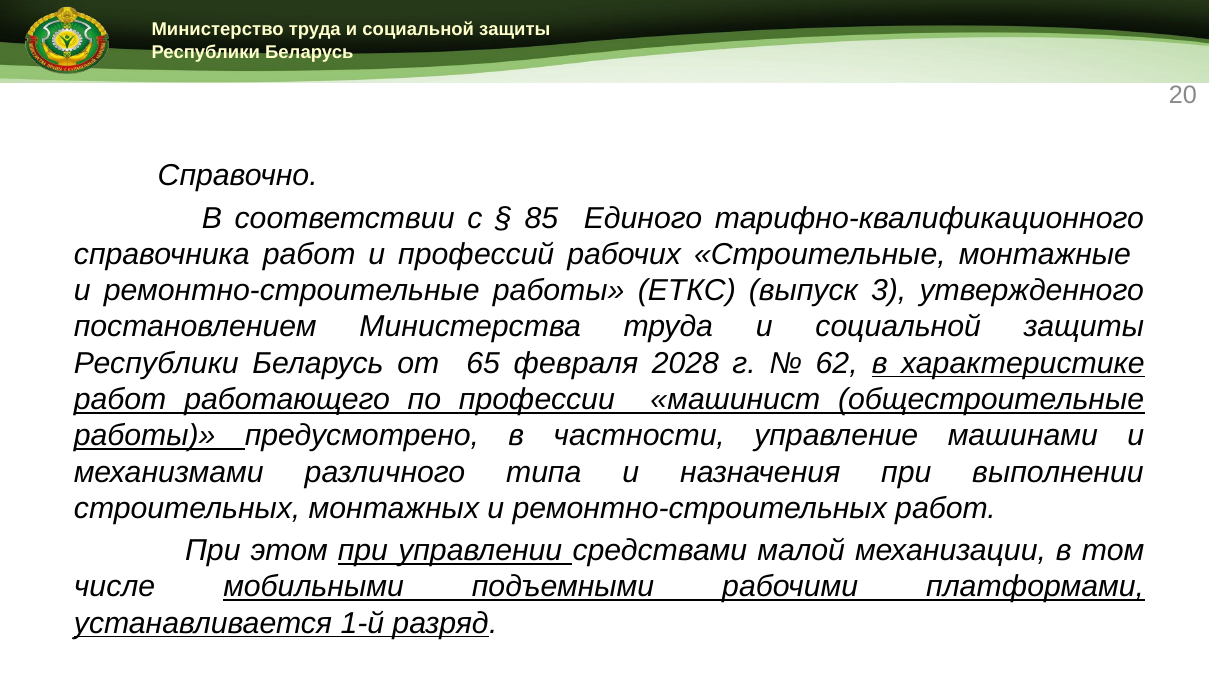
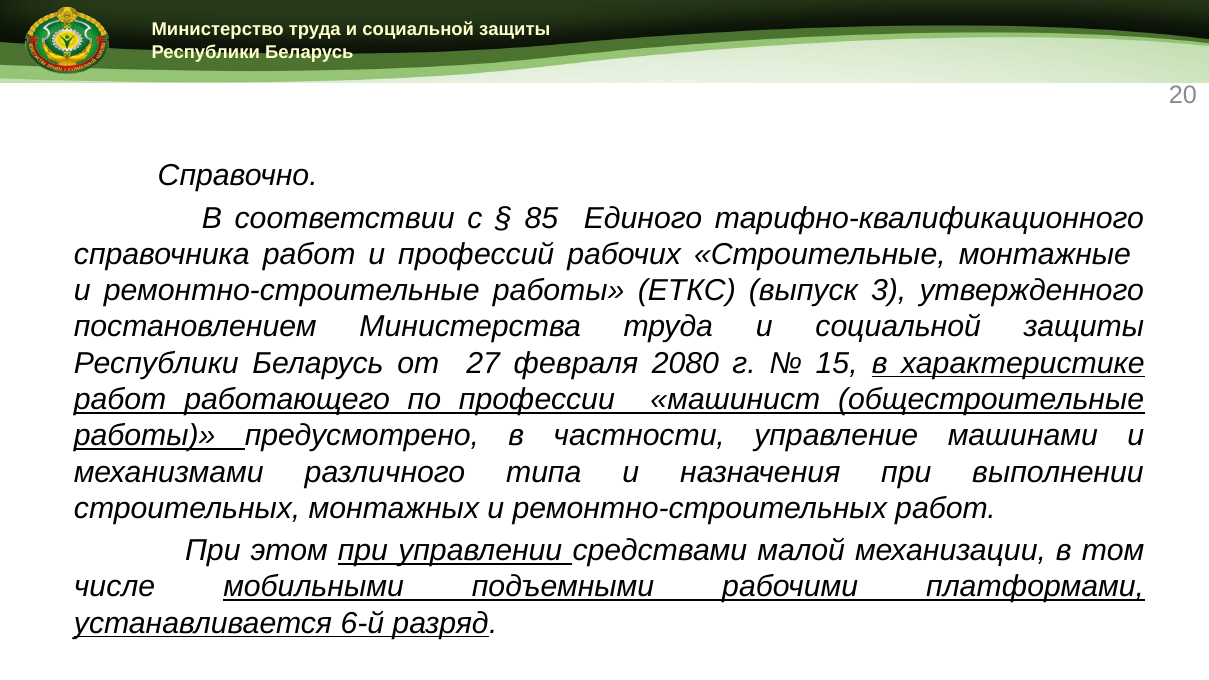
65: 65 -> 27 (483, 363)
2028: 2028 -> 2080 (685, 363)
62: 62 -> 15 (837, 363)
1-й: 1-й -> 6-й (362, 623)
